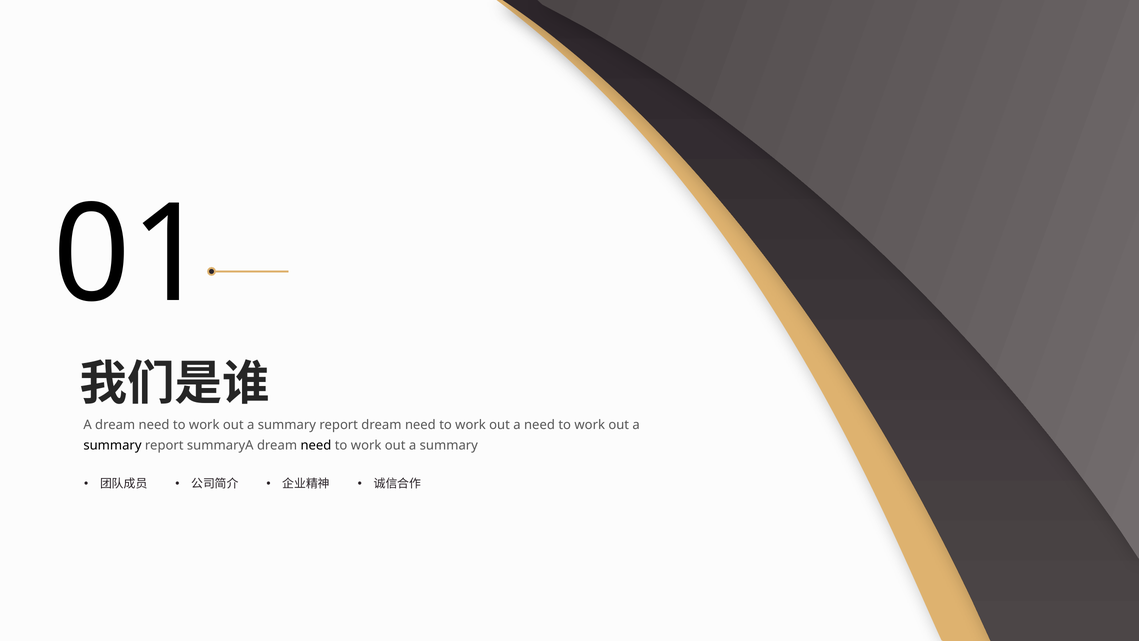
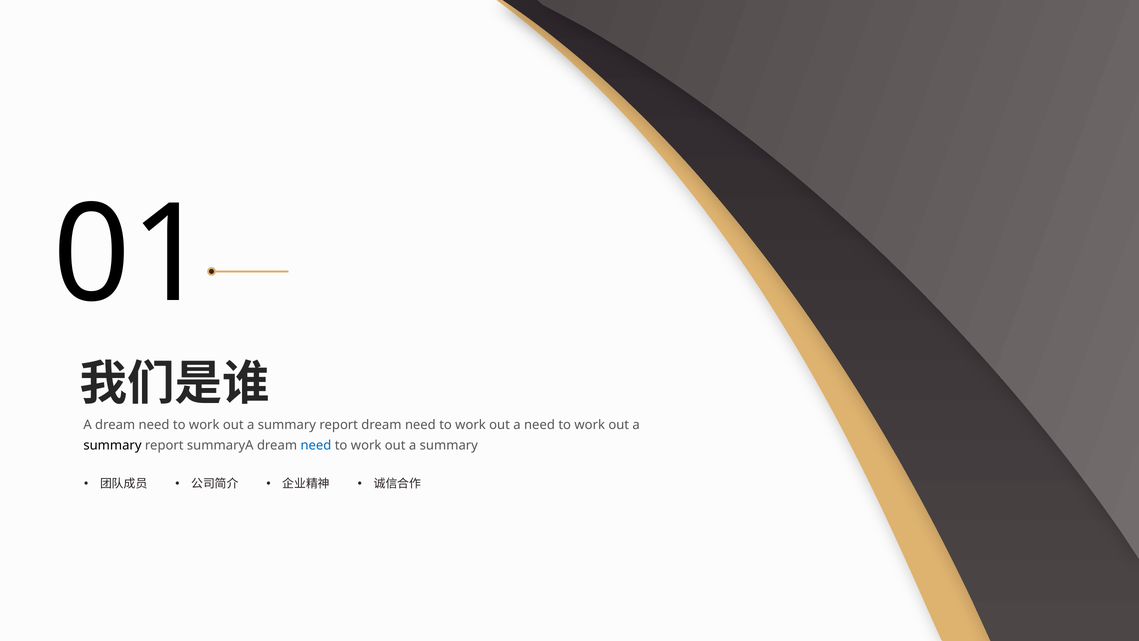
need colour: black -> blue (316, 445)
